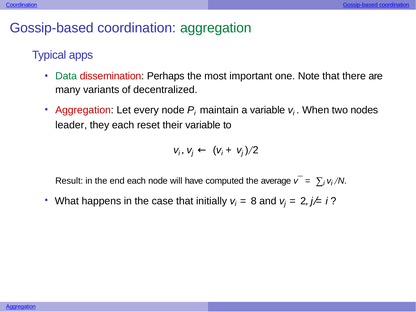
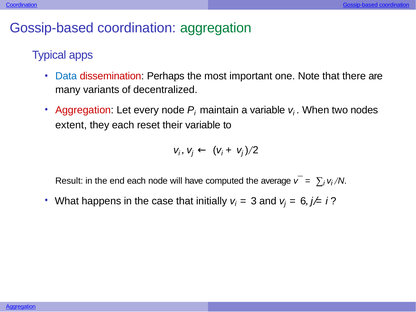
Data colour: green -> blue (66, 76)
leader: leader -> extent (71, 125)
8: 8 -> 3 (254, 201)
2: 2 -> 6 (303, 201)
